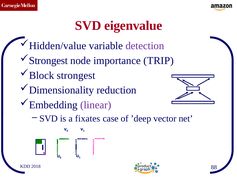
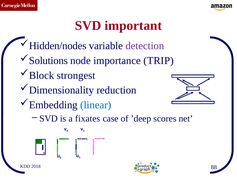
eigenvalue: eigenvalue -> important (133, 26)
Hidden/value: Hidden/value -> Hidden/nodes (58, 46)
Strongest: Strongest -> Solutions (48, 61)
linear colour: purple -> blue (96, 105)
vector: vector -> scores (165, 118)
